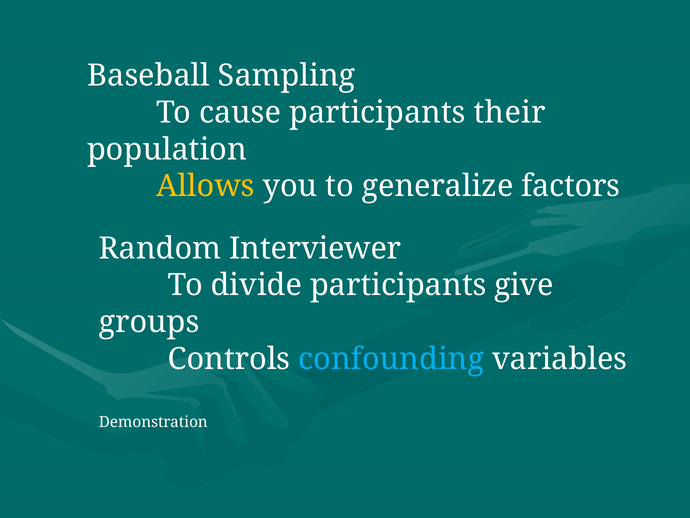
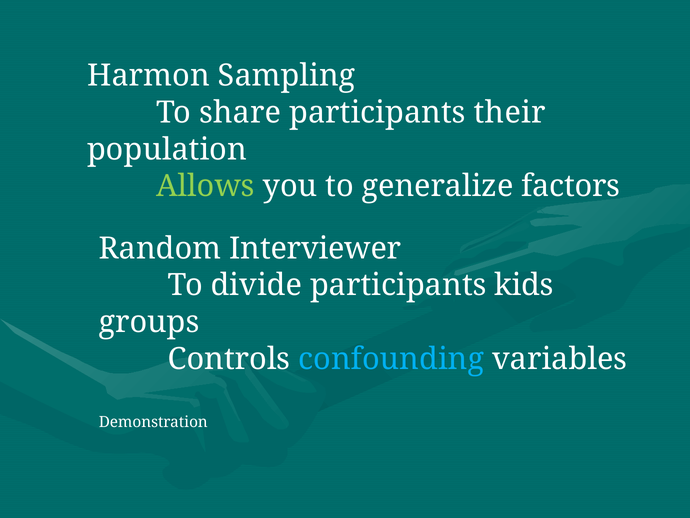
Baseball: Baseball -> Harmon (149, 76)
cause: cause -> share (240, 112)
Allows colour: yellow -> light green (206, 186)
give: give -> kids (524, 285)
